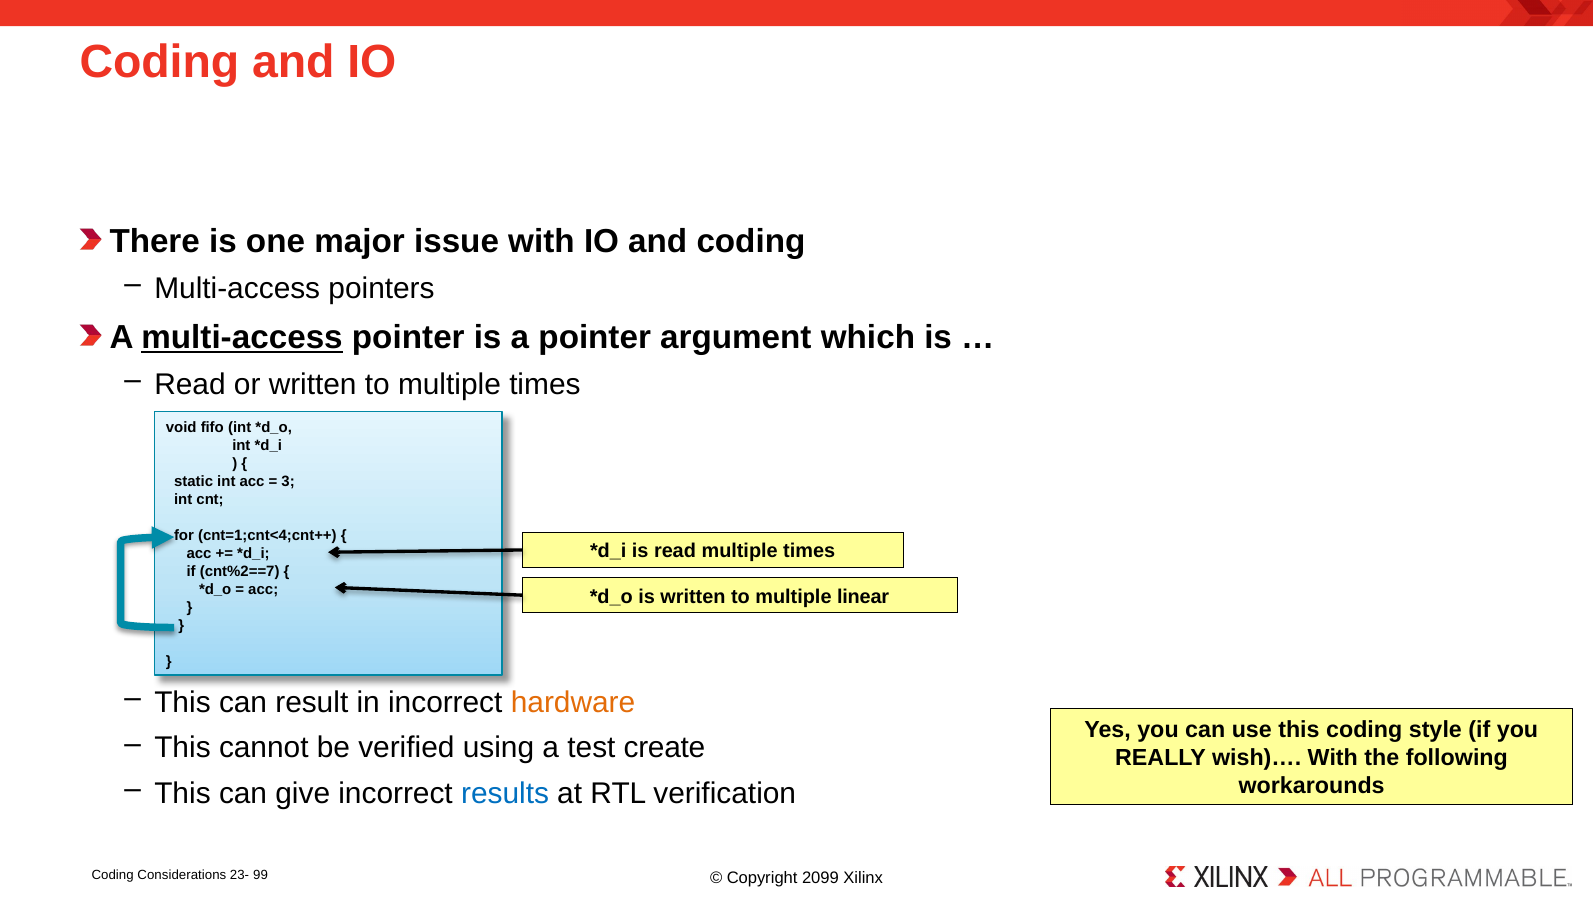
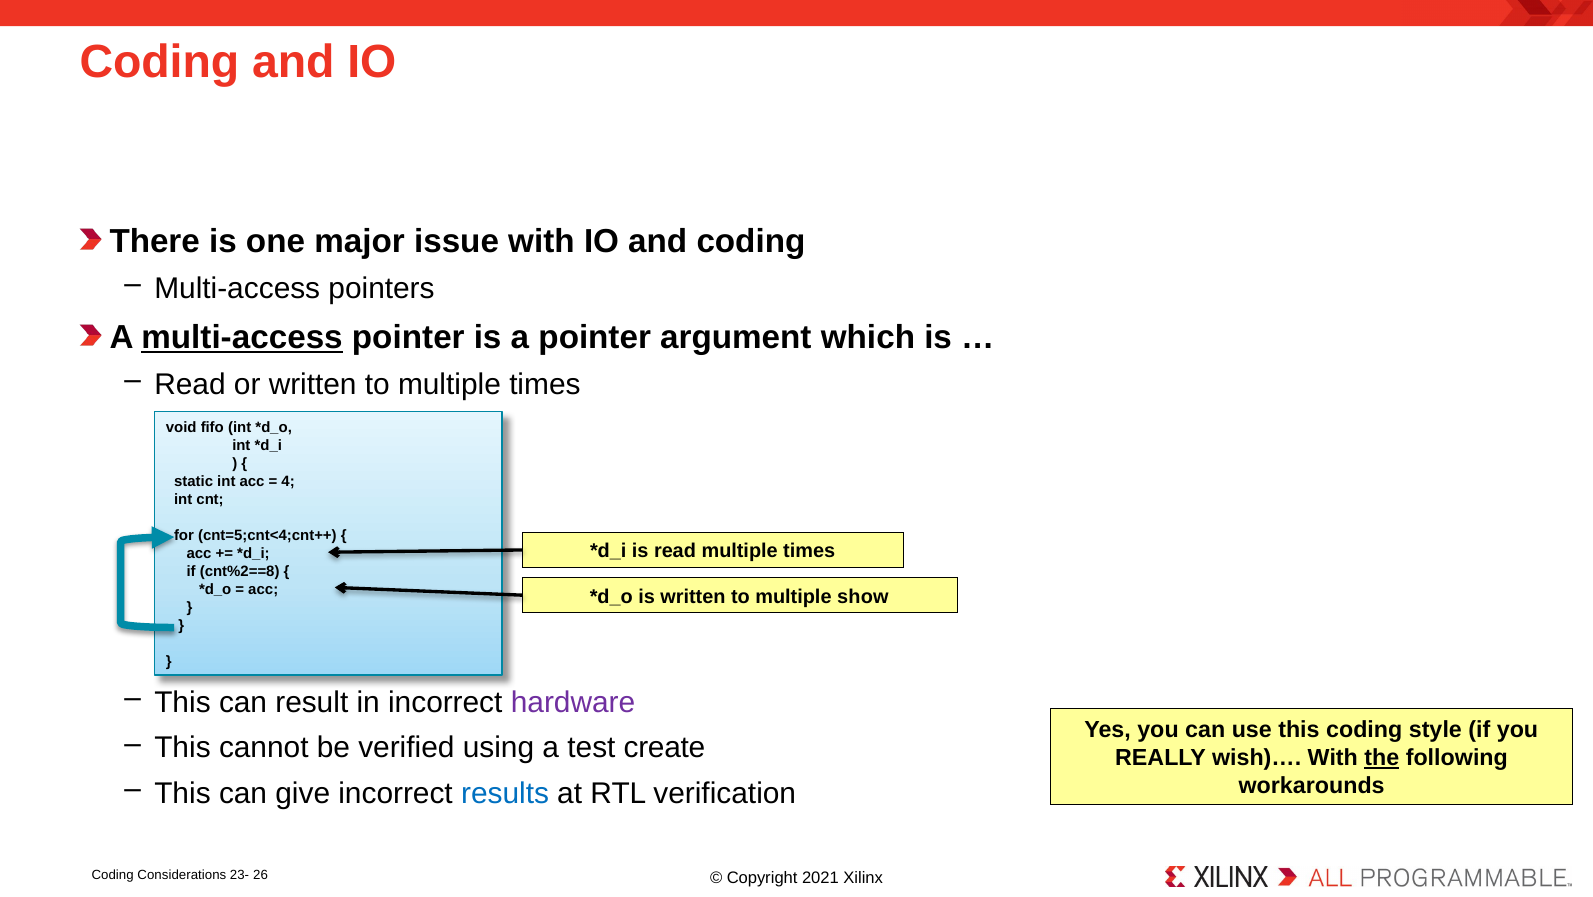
3: 3 -> 4 (288, 481)
cnt=1;cnt<4;cnt++: cnt=1;cnt<4;cnt++ -> cnt=5;cnt<4;cnt++ (267, 535)
cnt%2==7: cnt%2==7 -> cnt%2==8 (240, 571)
linear: linear -> show (863, 596)
hardware colour: orange -> purple (573, 702)
the underline: none -> present (1382, 757)
99: 99 -> 26 (261, 874)
2099: 2099 -> 2021 (820, 877)
